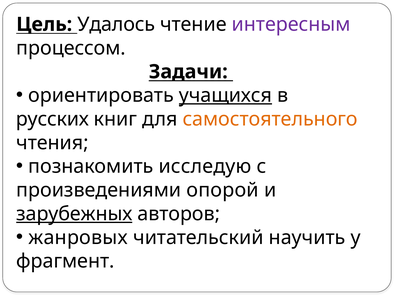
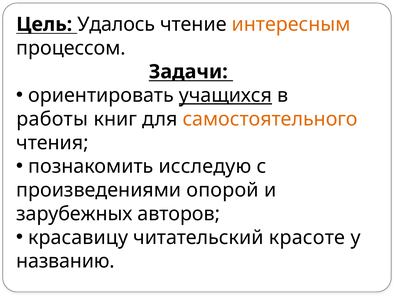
интересным colour: purple -> orange (291, 24)
русских: русских -> работы (52, 119)
зарубежных underline: present -> none (74, 213)
жанровых: жанровых -> красавицу (78, 237)
научить: научить -> красоте (307, 237)
фрагмент: фрагмент -> названию (65, 261)
